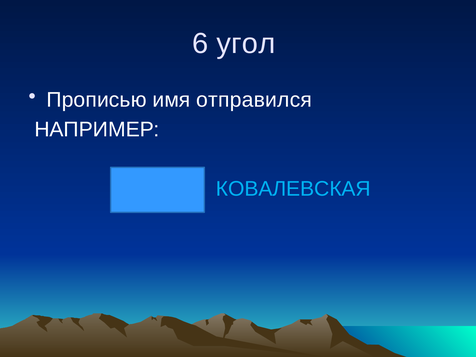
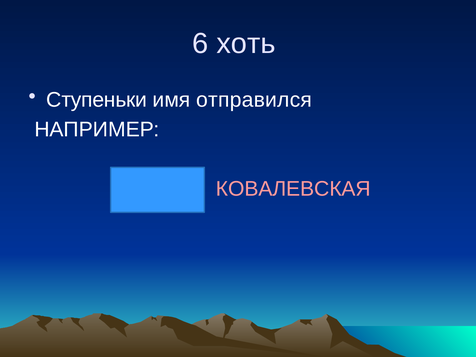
угол: угол -> хоть (246, 44)
Прописью: Прописью -> Ступеньки (97, 100)
КОВАЛЕВСКАЯ colour: light blue -> pink (293, 189)
